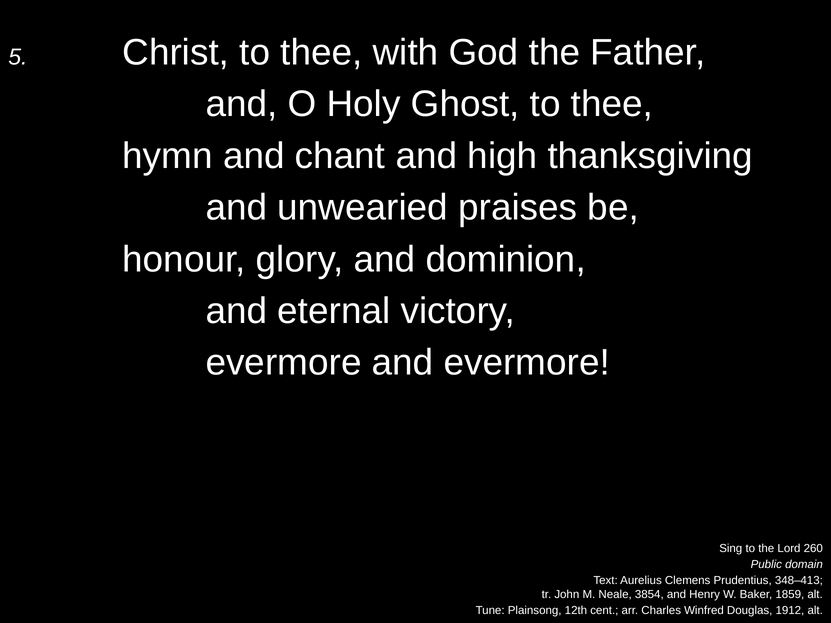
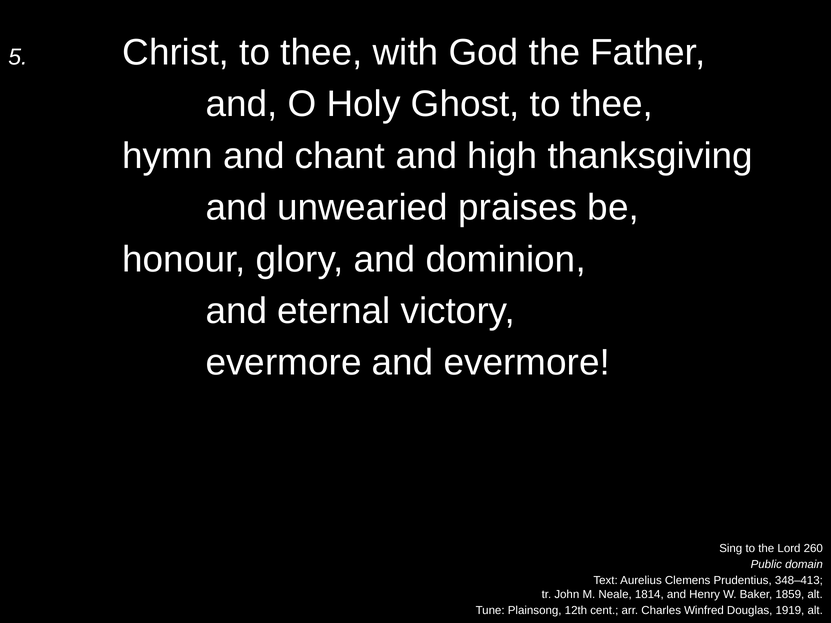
3854: 3854 -> 1814 (649, 595)
1912: 1912 -> 1919 (790, 611)
